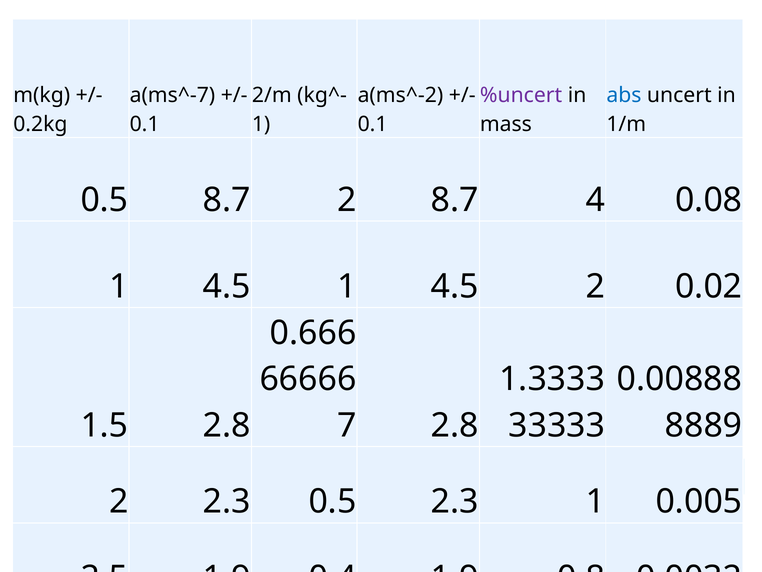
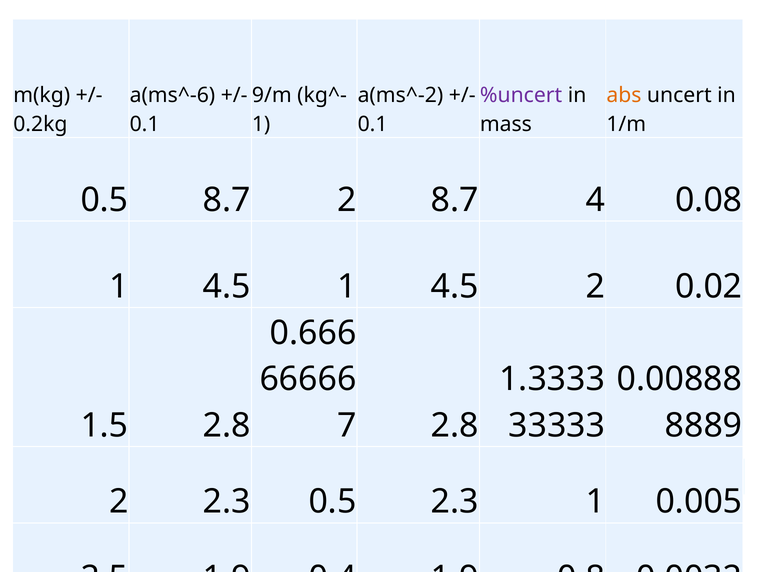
a(ms^-7: a(ms^-7 -> a(ms^-6 (172, 95)
2/m: 2/m -> 9/m (272, 95)
abs colour: blue -> orange (624, 95)
